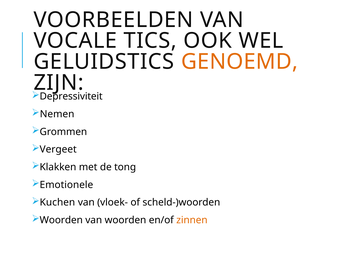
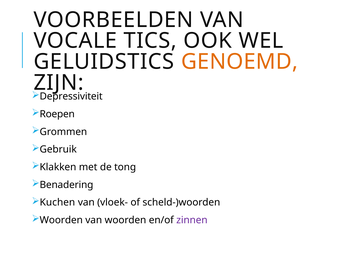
Nemen: Nemen -> Roepen (57, 114)
Vergeet: Vergeet -> Gebruik (58, 149)
Emotionele: Emotionele -> Benadering (66, 185)
zinnen colour: orange -> purple (192, 220)
